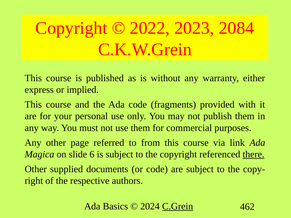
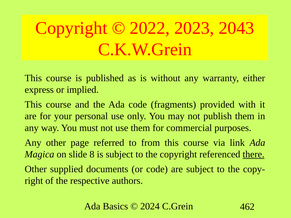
2084: 2084 -> 2043 (236, 28)
6: 6 -> 8 (92, 154)
C.Grein underline: present -> none (178, 206)
